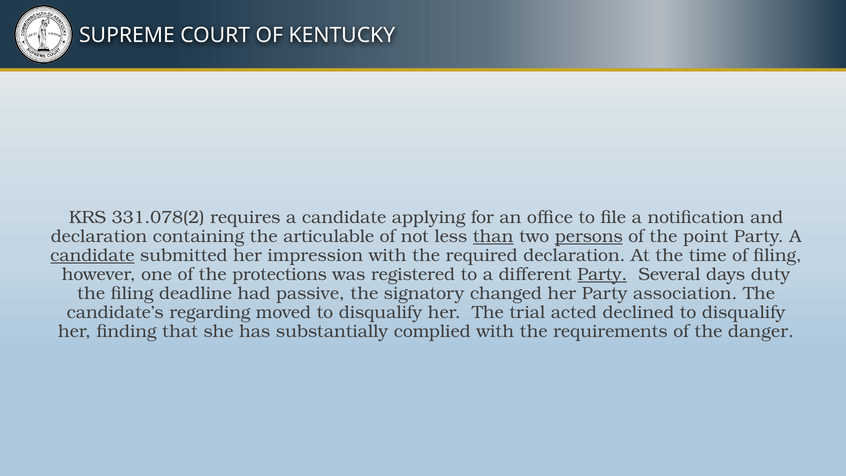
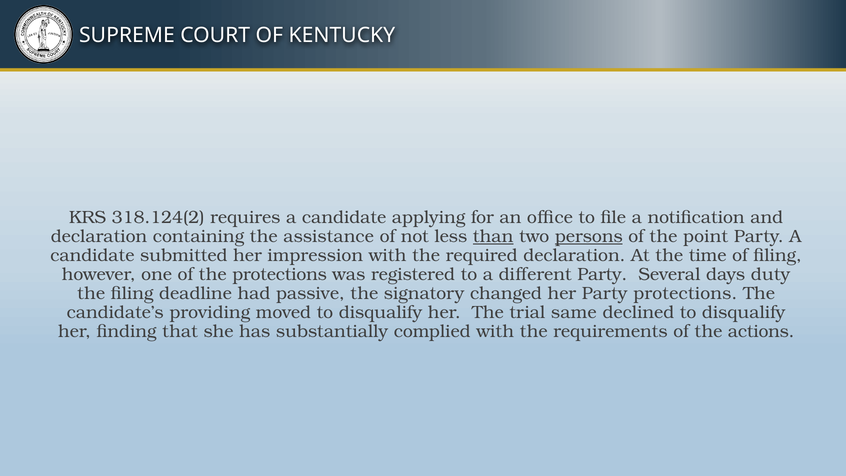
331.078(2: 331.078(2 -> 318.124(2 (158, 217)
articulable: articulable -> assistance (329, 236)
candidate underline: present -> none (92, 255)
Party underline: present -> none (602, 274)
Party association: association -> protections (685, 293)
regarding: regarding -> providing (210, 312)
acted: acted -> same (574, 312)
danger: danger -> actions (761, 332)
